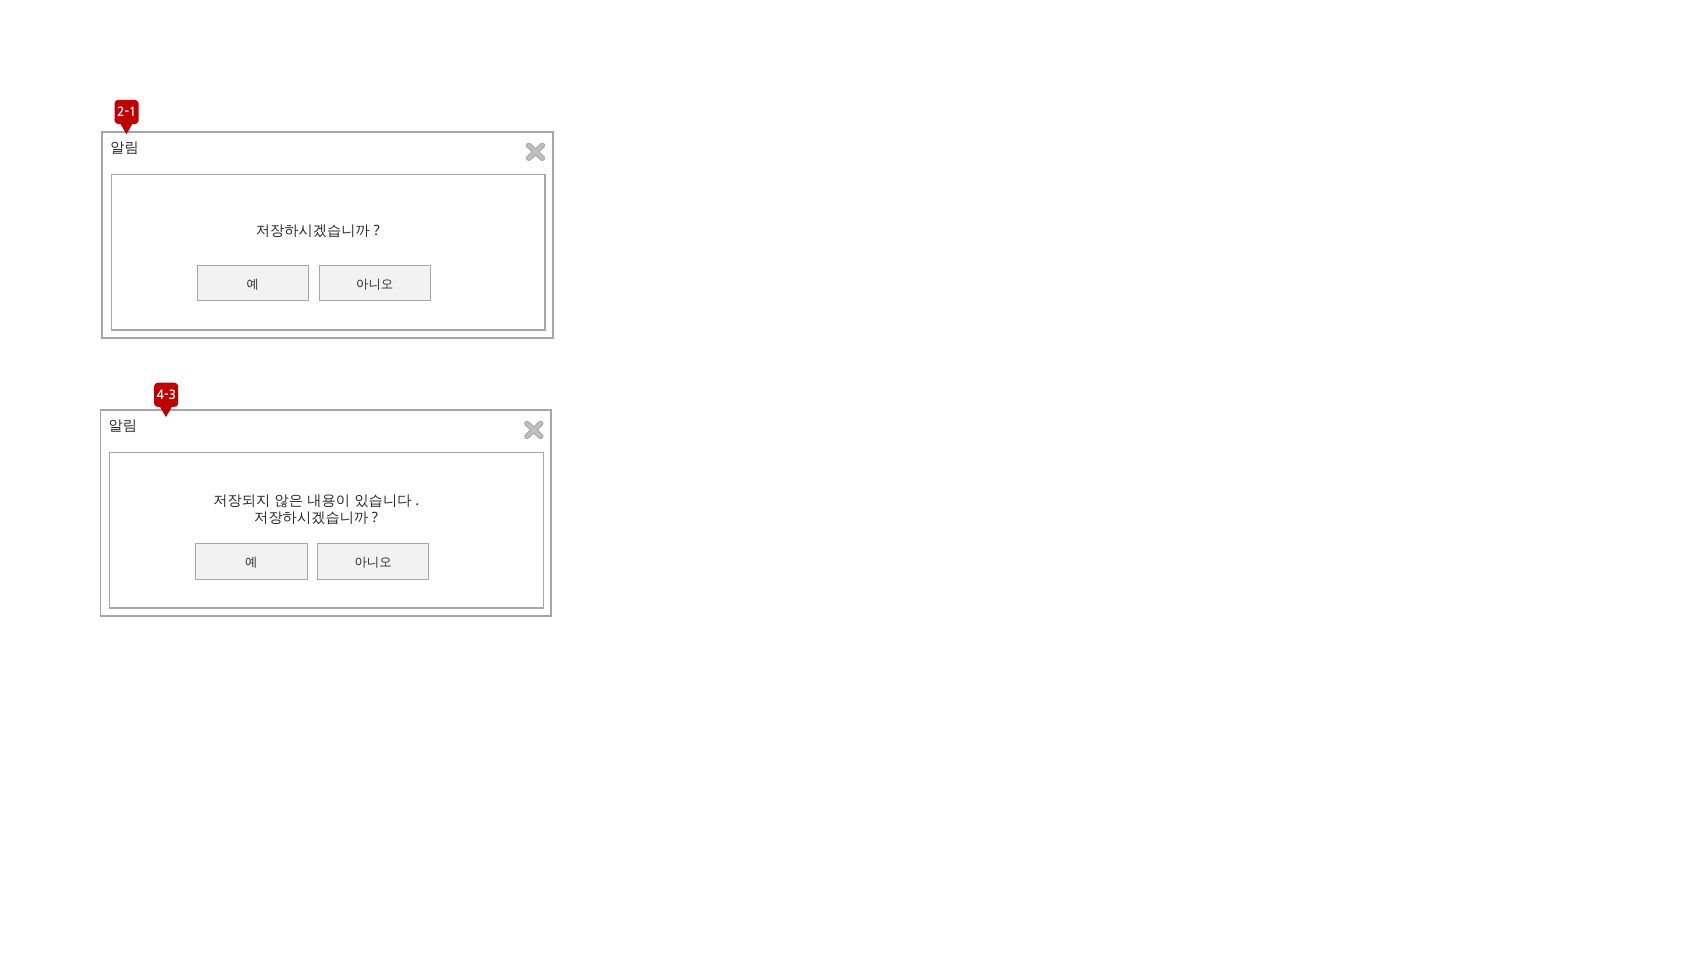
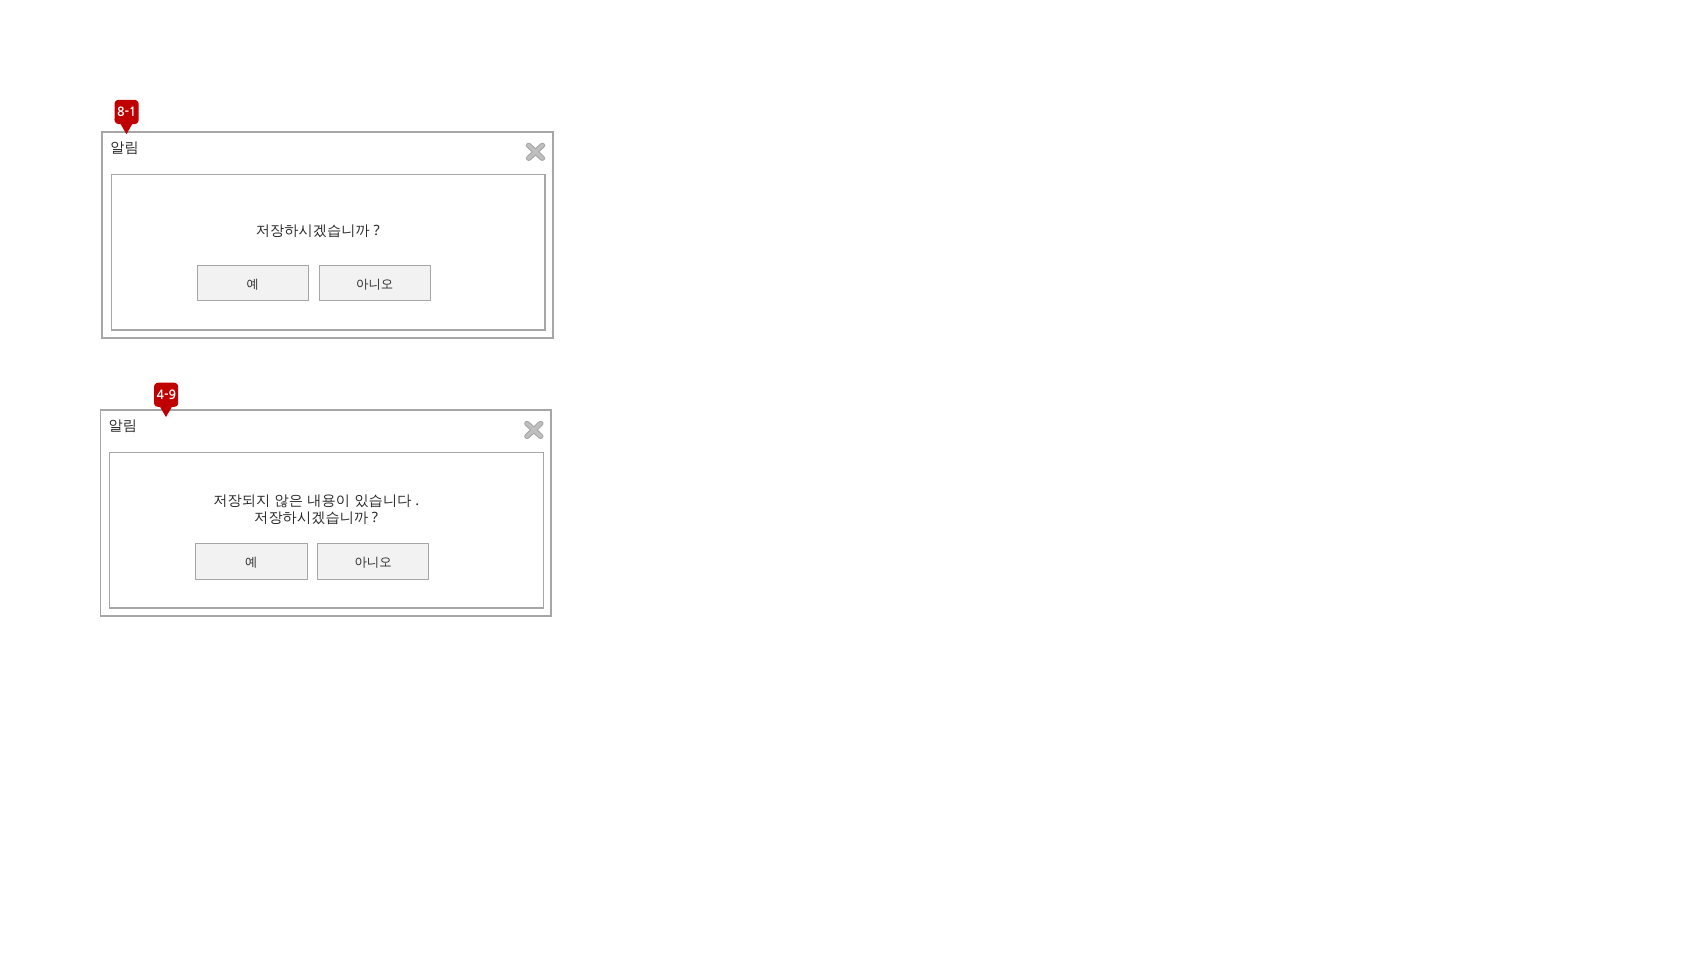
2-1: 2-1 -> 8-1 (127, 113)
4-3: 4-3 -> 4-9 (166, 395)
